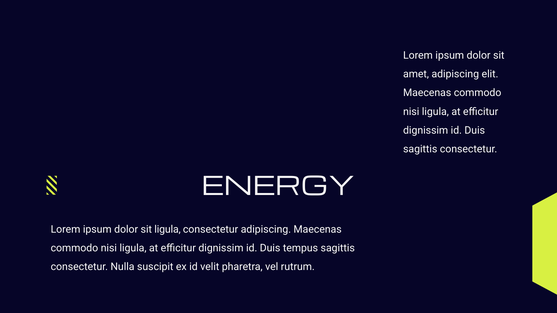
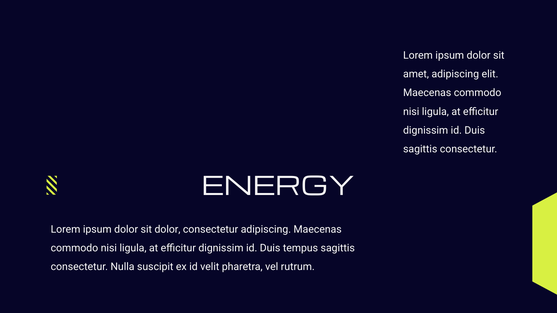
sit ligula: ligula -> dolor (167, 230)
